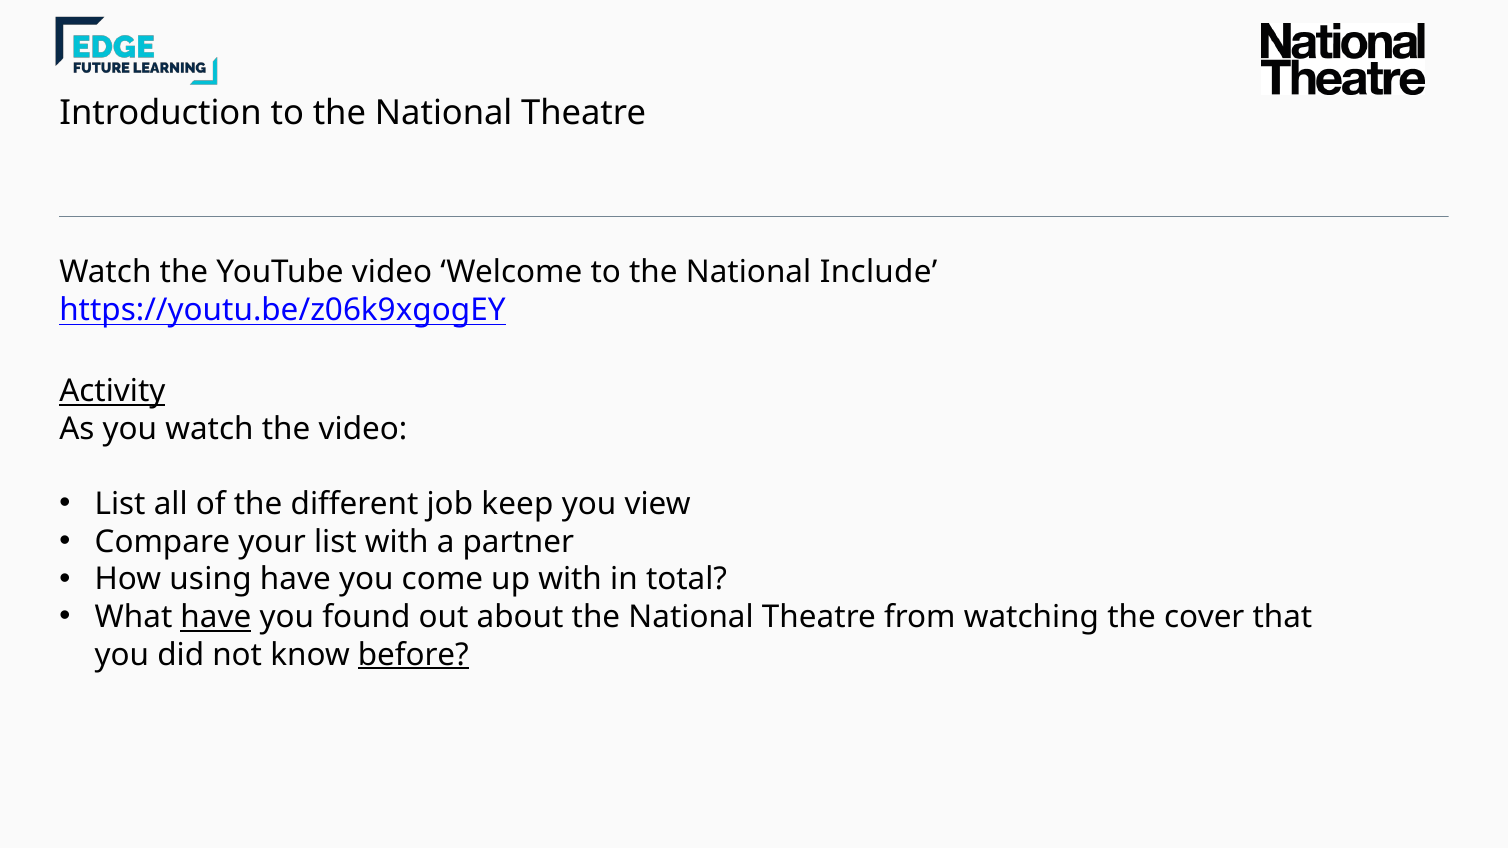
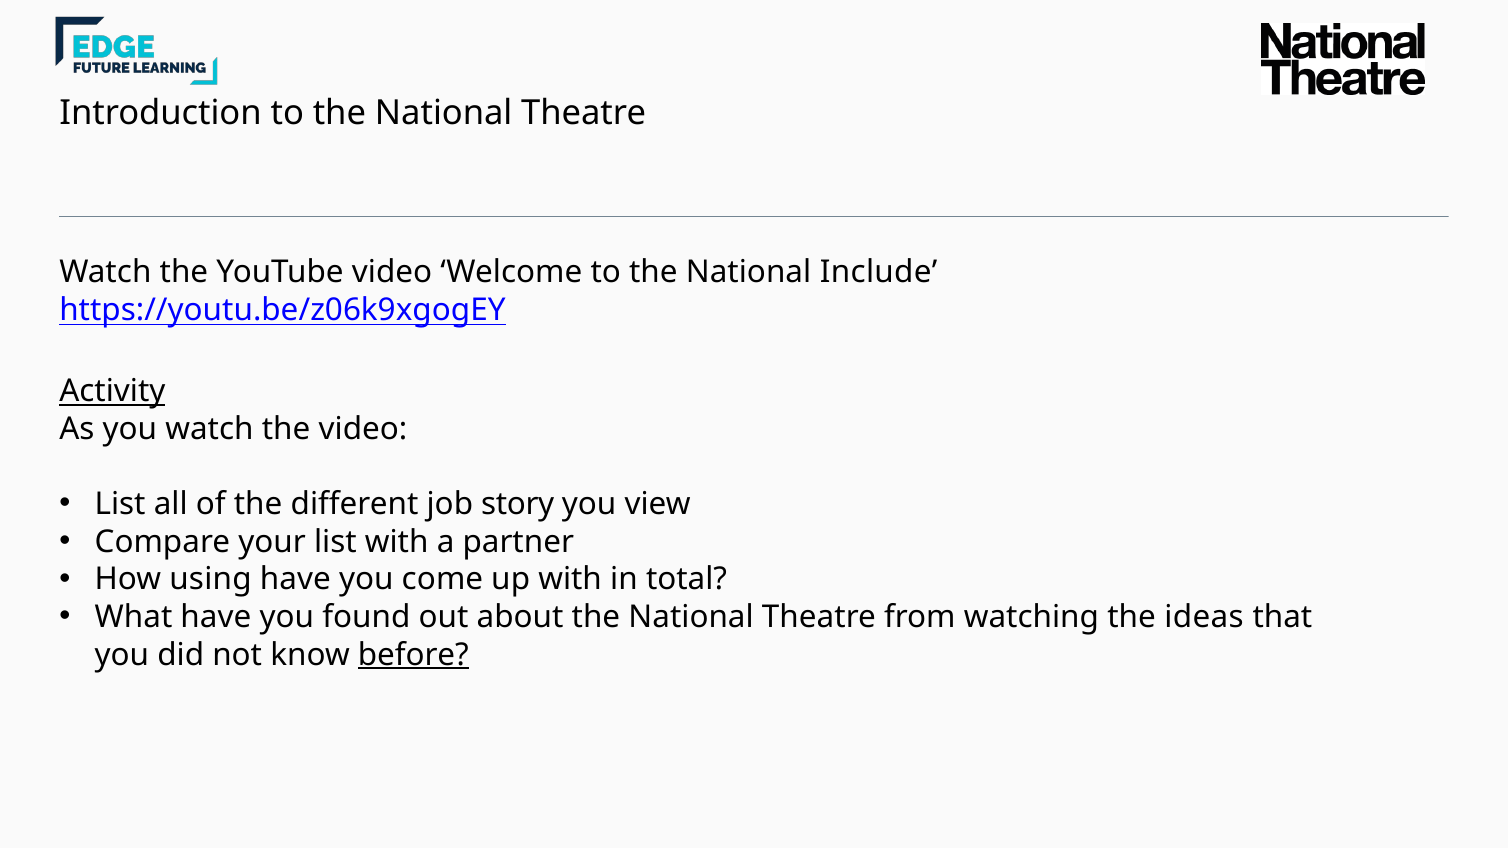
keep: keep -> story (518, 504)
have underline: present -> none (216, 617)
cover: cover -> ideas (1204, 617)
